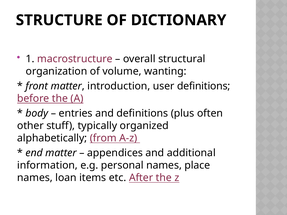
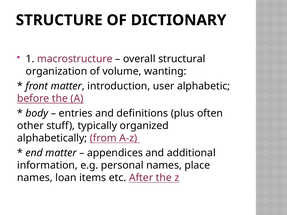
user definitions: definitions -> alphabetic (204, 86)
